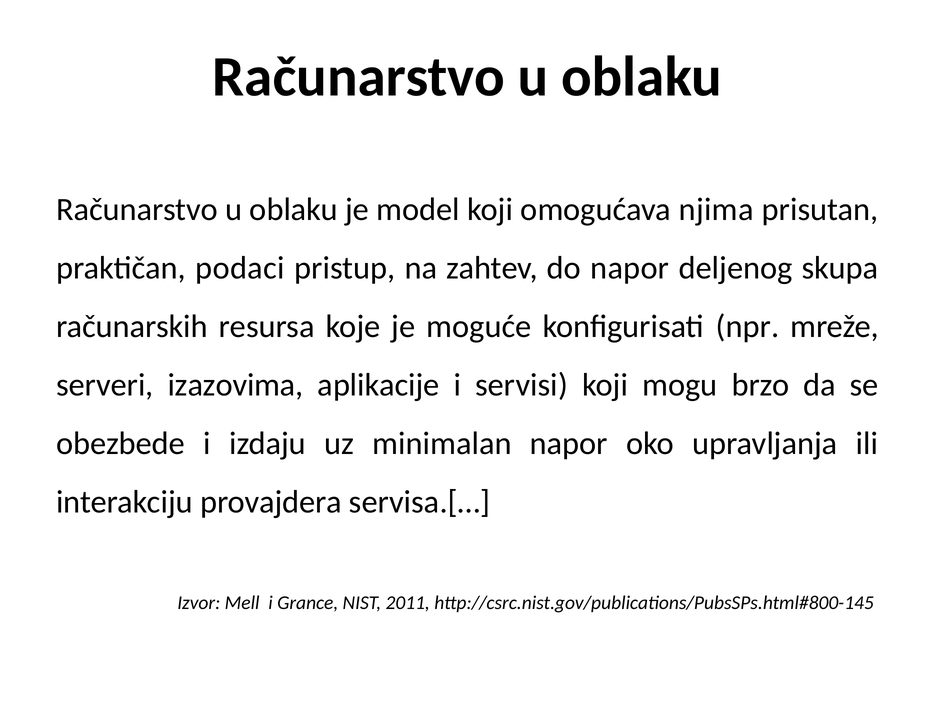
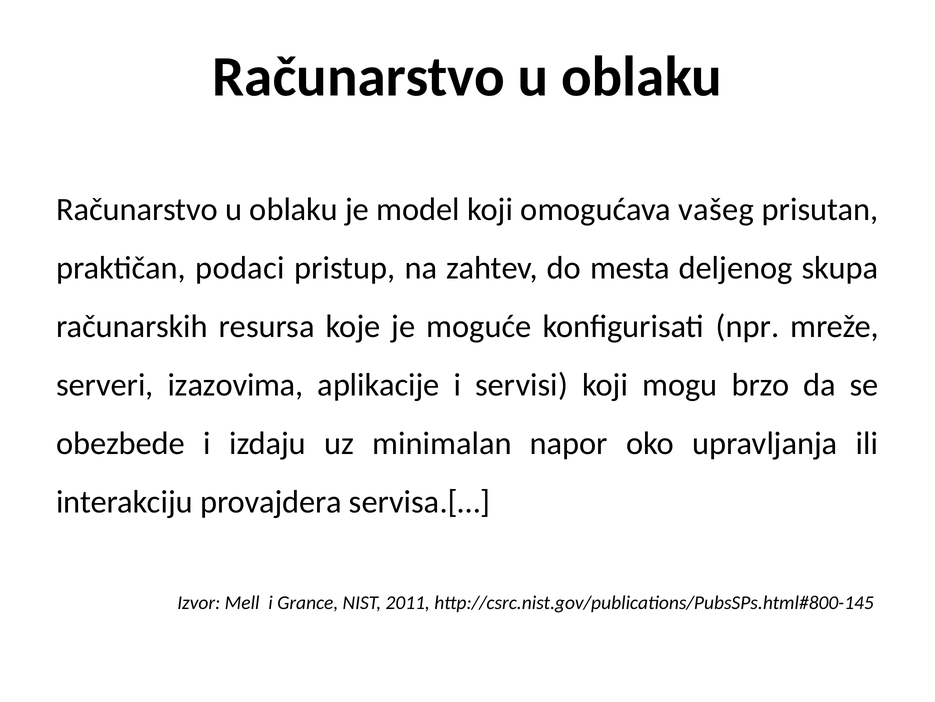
njima: njima -> vašeg (716, 210)
do napor: napor -> mesta (630, 268)
